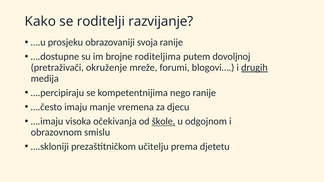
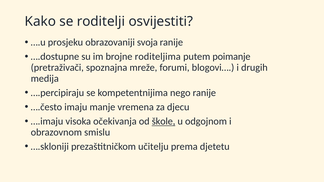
razvijanje: razvijanje -> osvijestiti (161, 21)
dovoljnoj: dovoljnoj -> poimanje (231, 57)
okruženje: okruženje -> spoznajna (107, 68)
drugih underline: present -> none (254, 68)
